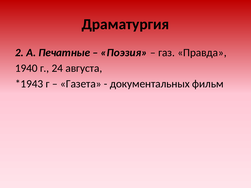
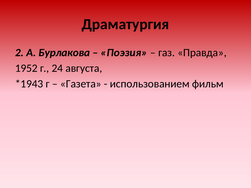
Печатные: Печатные -> Бурлакова (64, 53)
1940: 1940 -> 1952 (26, 68)
документальных: документальных -> использованием (150, 84)
